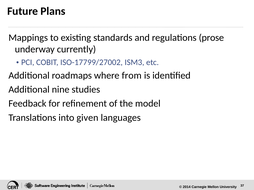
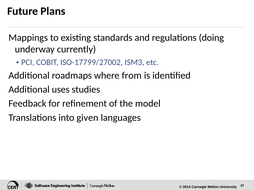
prose: prose -> doing (211, 38)
nine: nine -> uses (61, 90)
